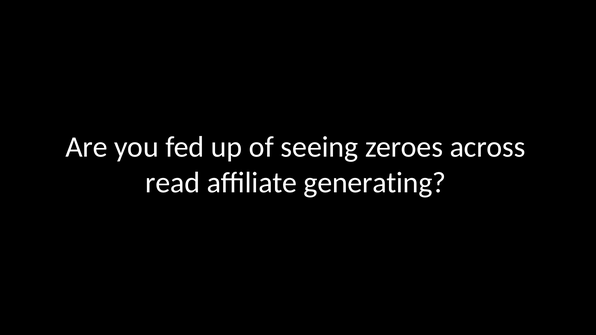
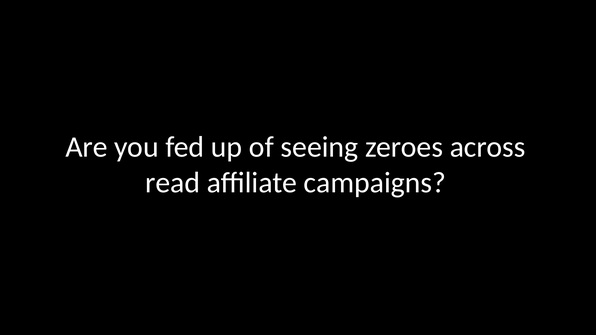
generating: generating -> campaigns (375, 183)
